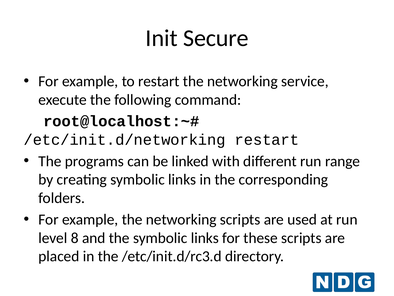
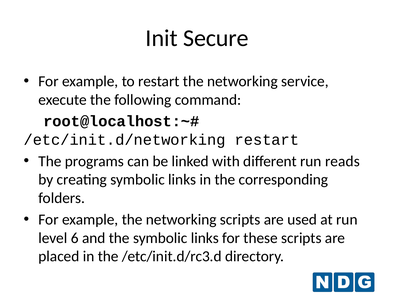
range: range -> reads (342, 161)
8: 8 -> 6 (75, 238)
